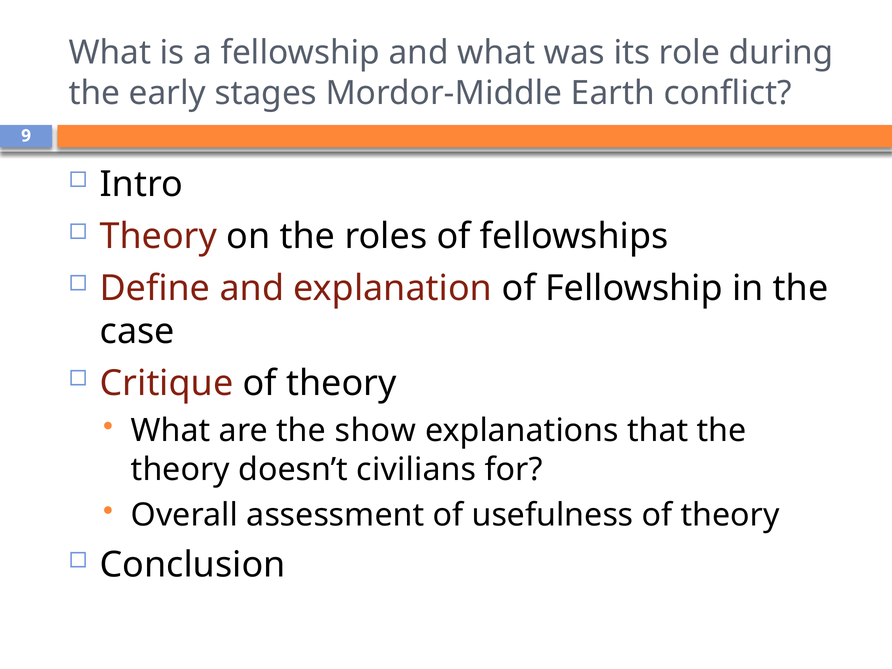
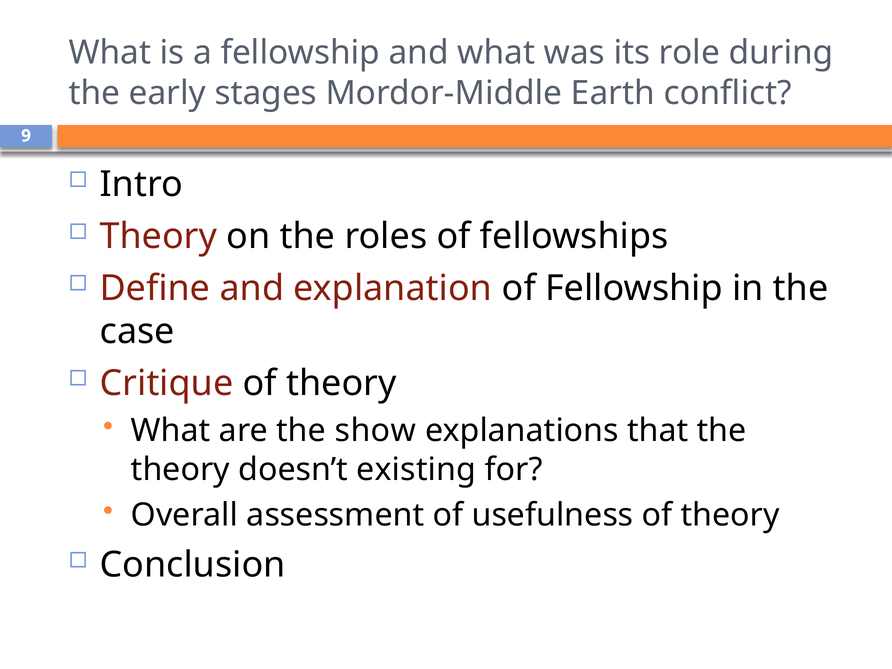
civilians: civilians -> existing (416, 470)
